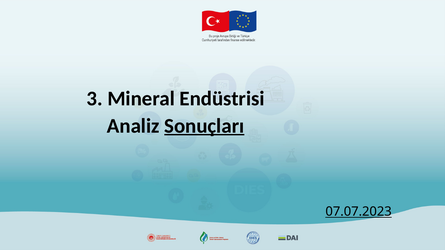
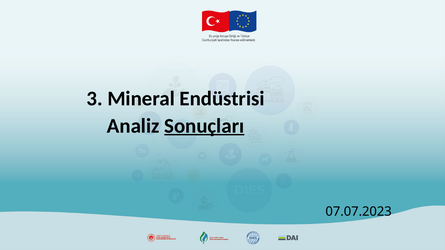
07.07.2023 underline: present -> none (359, 212)
